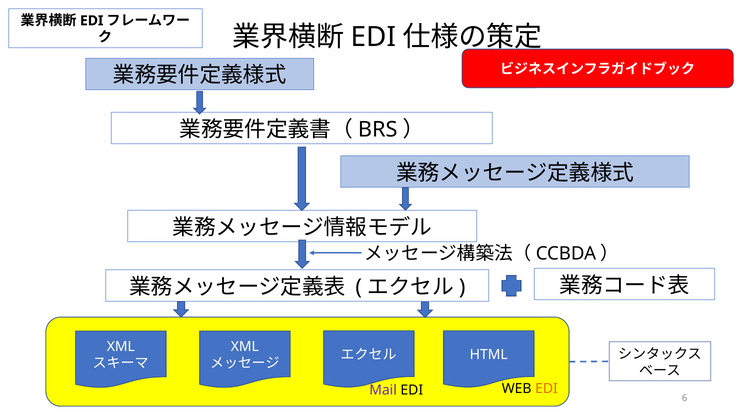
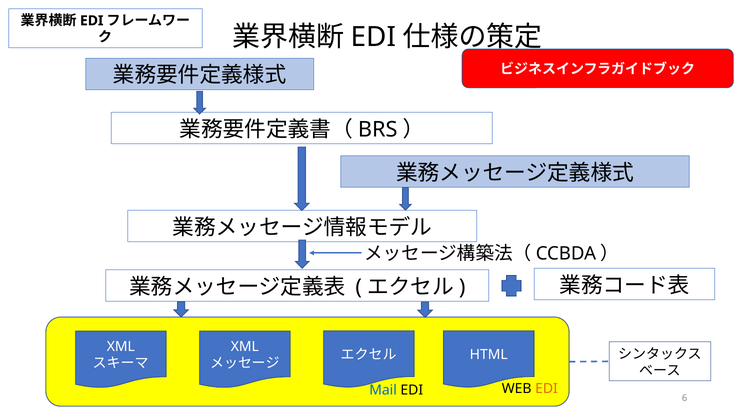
Mail colour: purple -> blue (383, 391)
